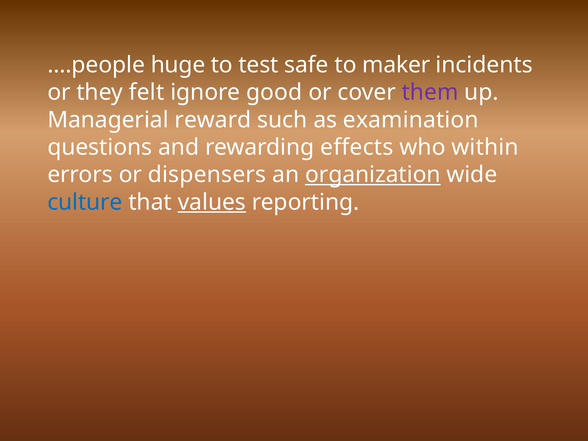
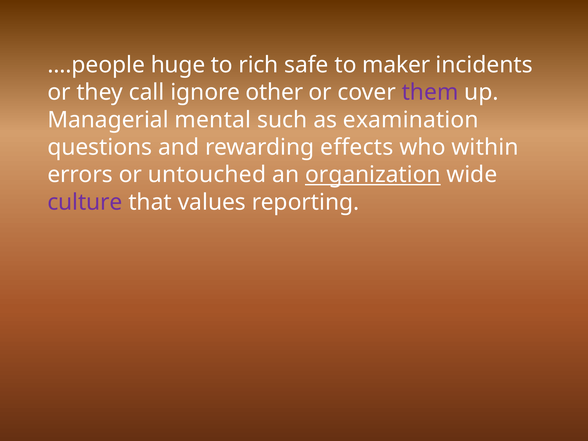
test: test -> rich (258, 65)
felt: felt -> call (147, 92)
good: good -> other (274, 92)
reward: reward -> mental (213, 120)
dispensers: dispensers -> untouched (207, 175)
culture colour: blue -> purple (85, 202)
values underline: present -> none (212, 202)
